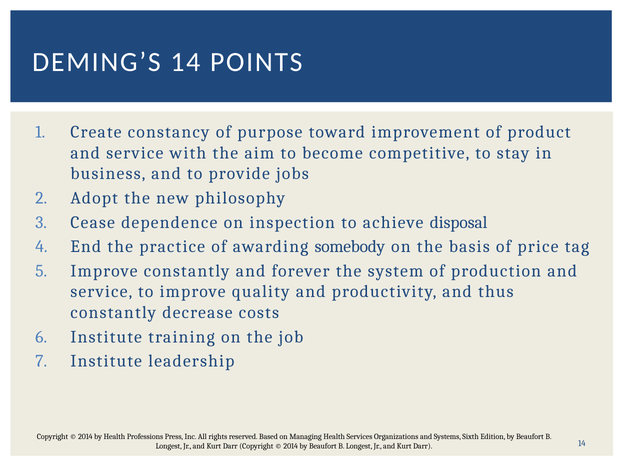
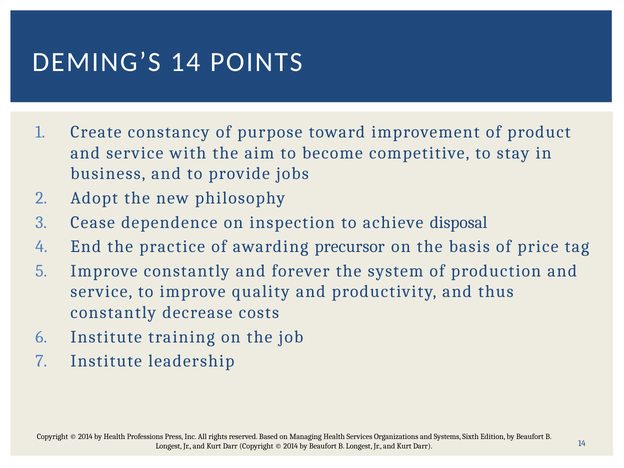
somebody: somebody -> precursor (350, 247)
